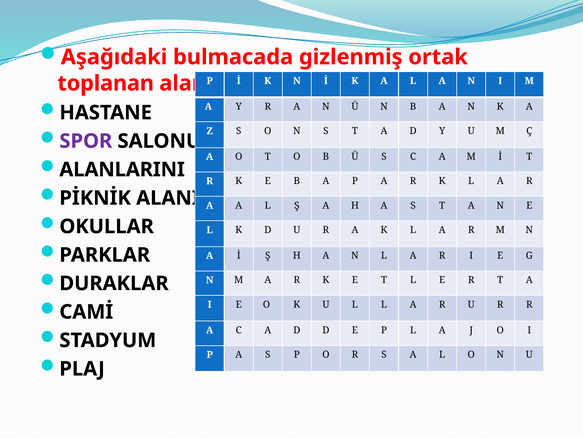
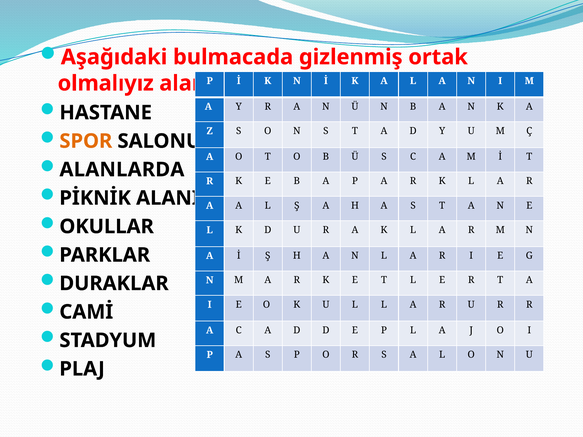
toplanan: toplanan -> olmalıyız (106, 83)
SPOR colour: purple -> orange (86, 141)
ALANLARINI: ALANLARINI -> ALANLARDA (122, 170)
